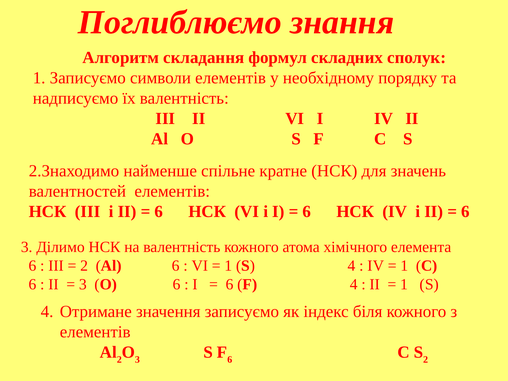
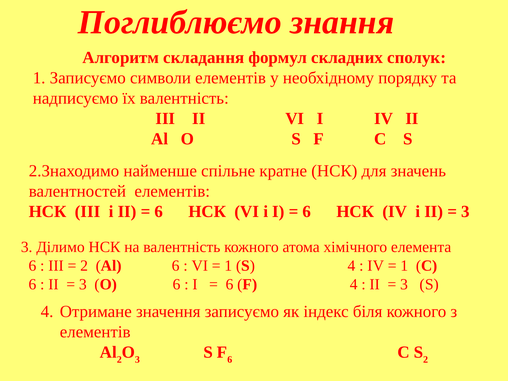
6: 6 -> 3 (465, 212)
1: 1 -> 3 (404, 284)
